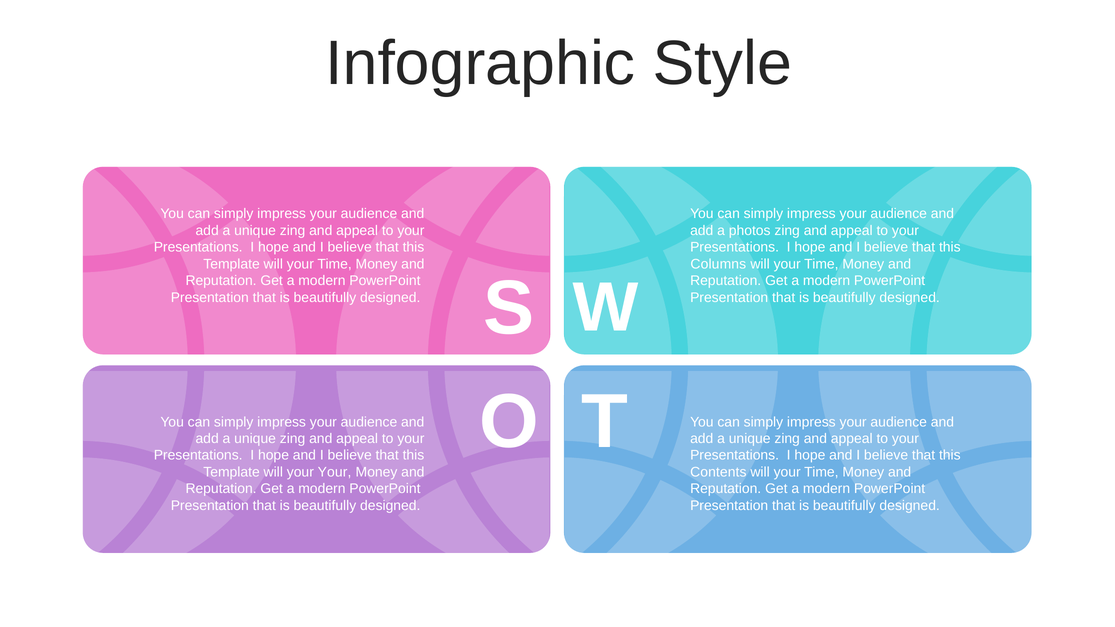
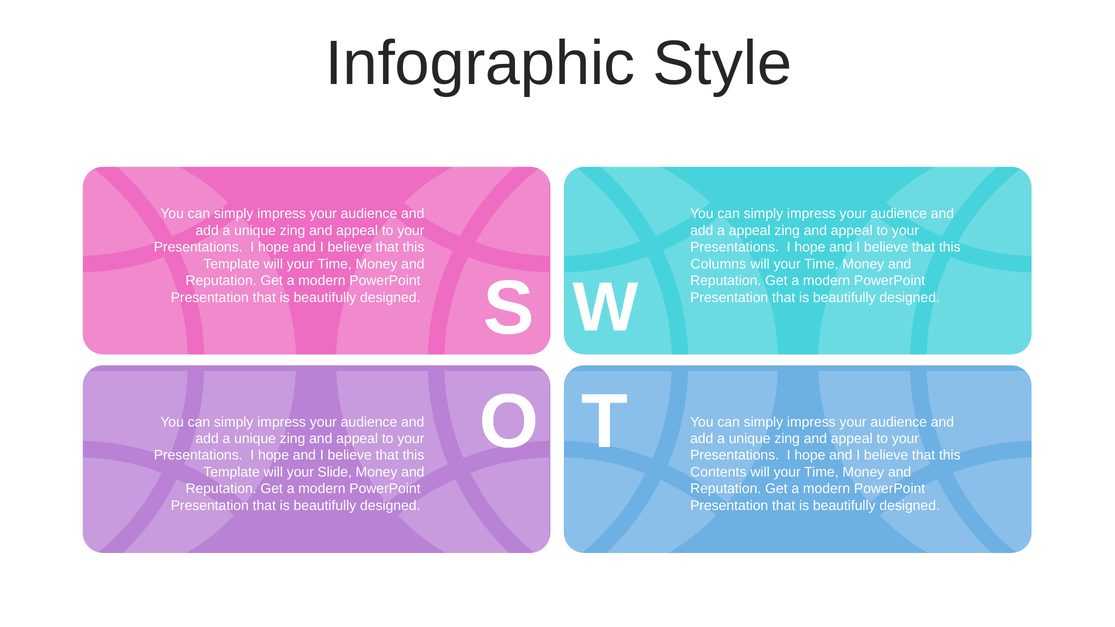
a photos: photos -> appeal (750, 231)
Your: Your -> Slide (335, 472)
